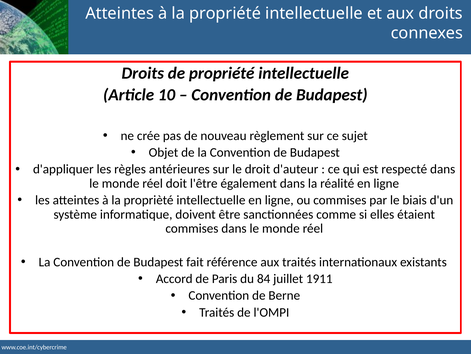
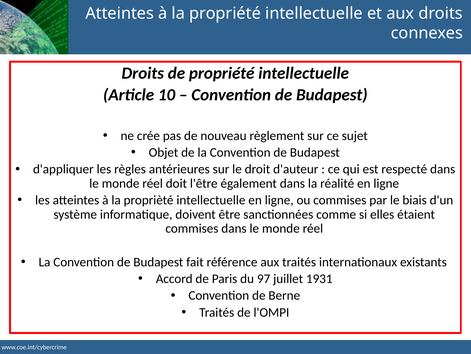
84: 84 -> 97 (264, 278)
1911: 1911 -> 1931 (319, 278)
